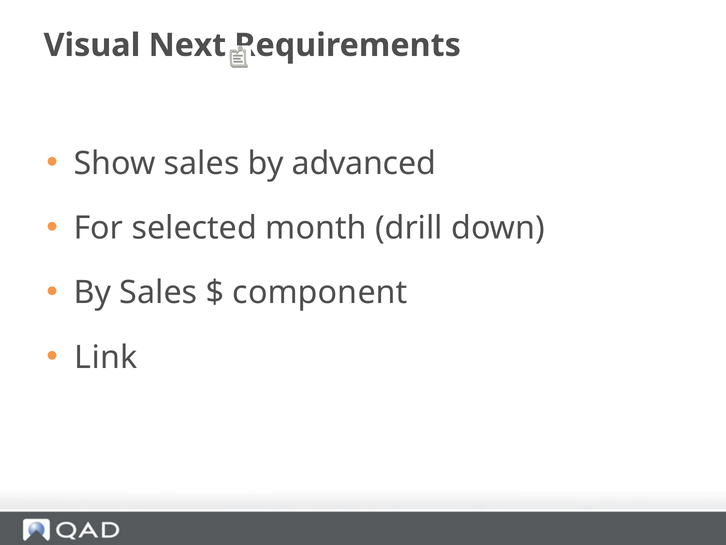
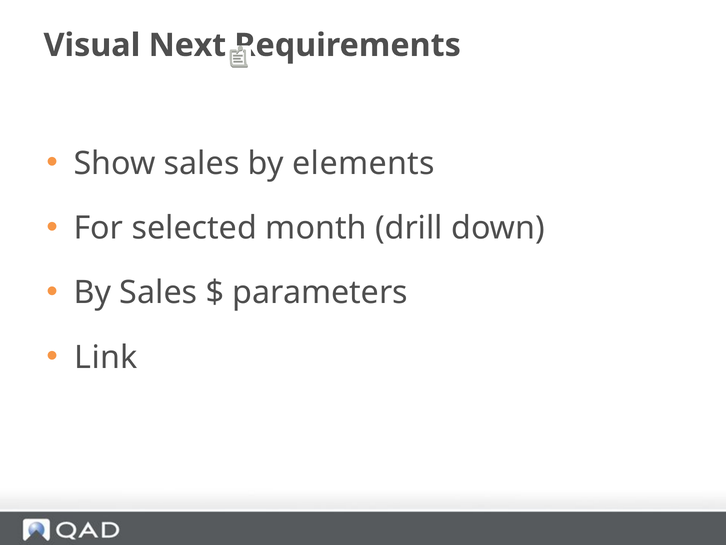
advanced: advanced -> elements (364, 163)
component: component -> parameters (320, 292)
